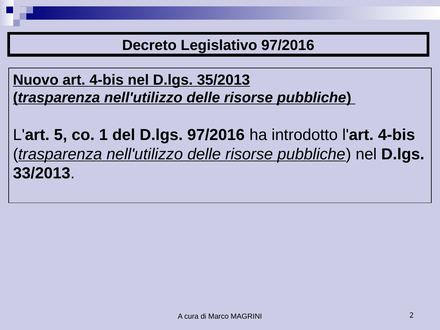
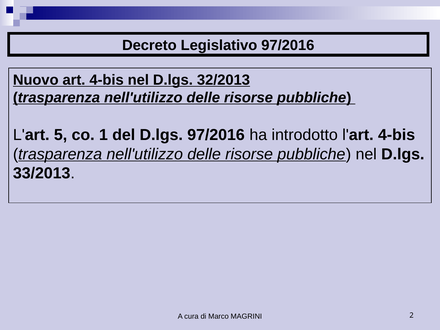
35/2013: 35/2013 -> 32/2013 (223, 80)
